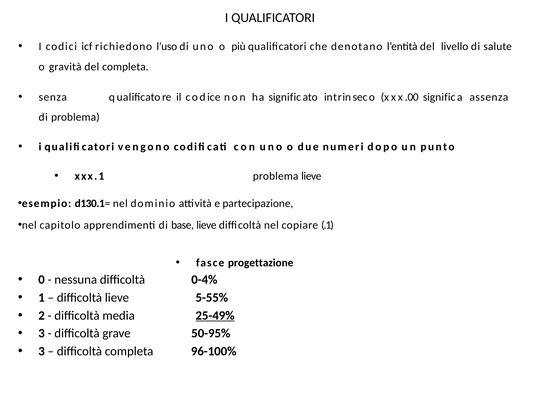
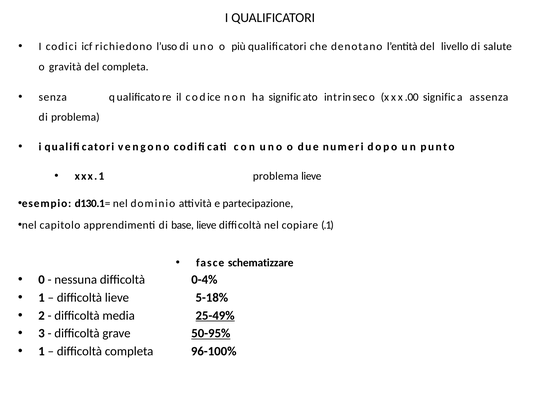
progettazione: progettazione -> schematizzare (261, 263)
5-55%: 5-55% -> 5-18% (212, 298)
50-95% underline: none -> present (211, 333)
3: 3 -> 1 (42, 351)
